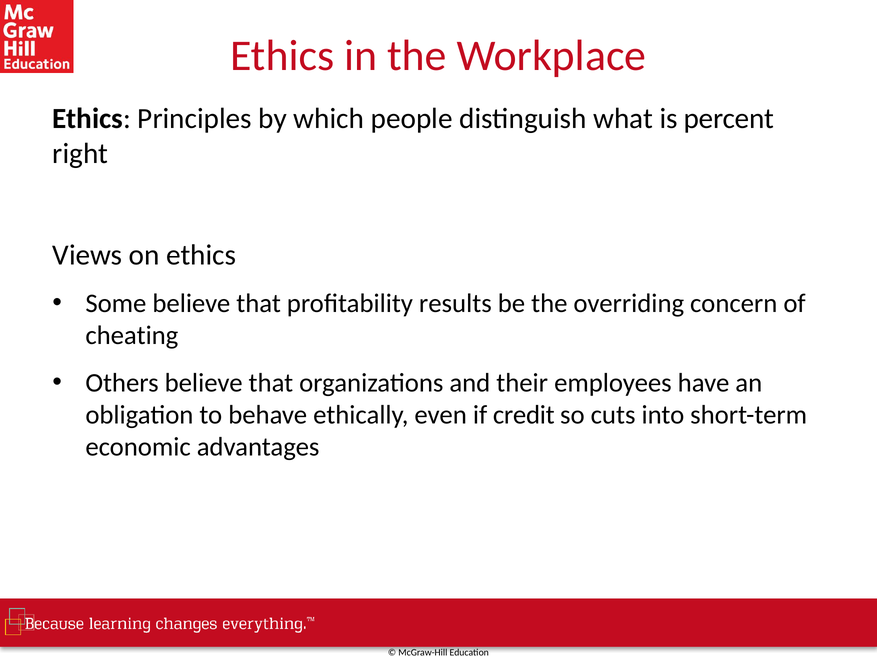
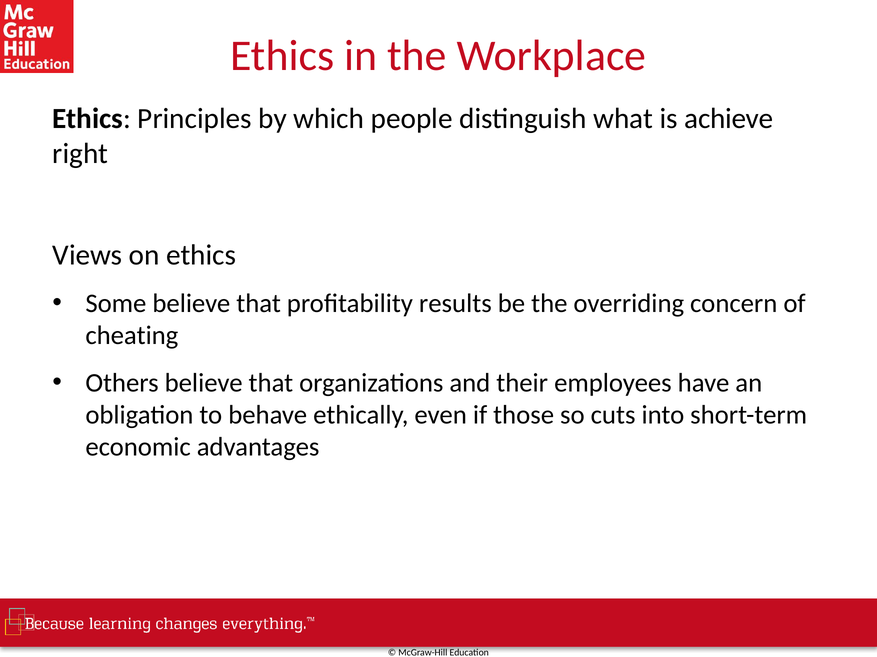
percent: percent -> achieve (729, 119)
credit: credit -> those (524, 415)
